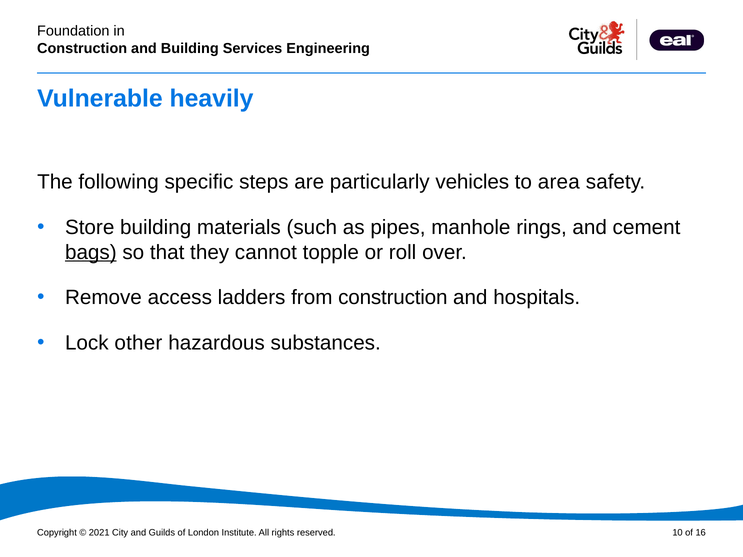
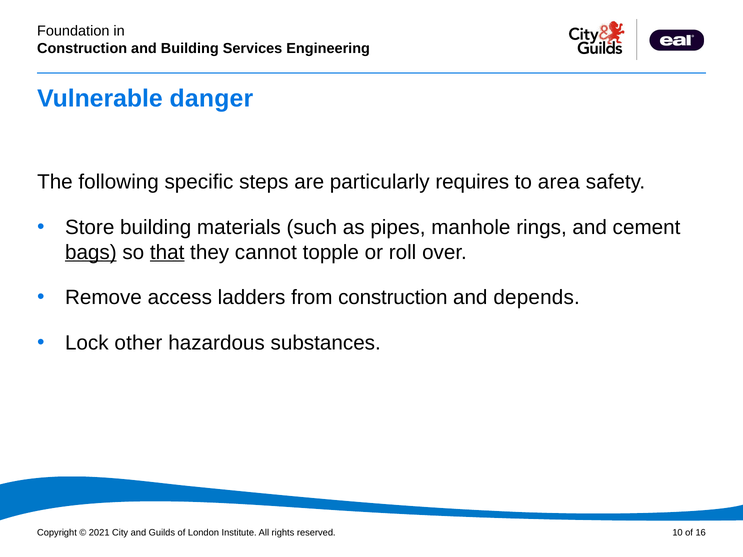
heavily: heavily -> danger (211, 99)
vehicles: vehicles -> requires (472, 182)
that underline: none -> present (167, 252)
hospitals: hospitals -> depends (537, 298)
